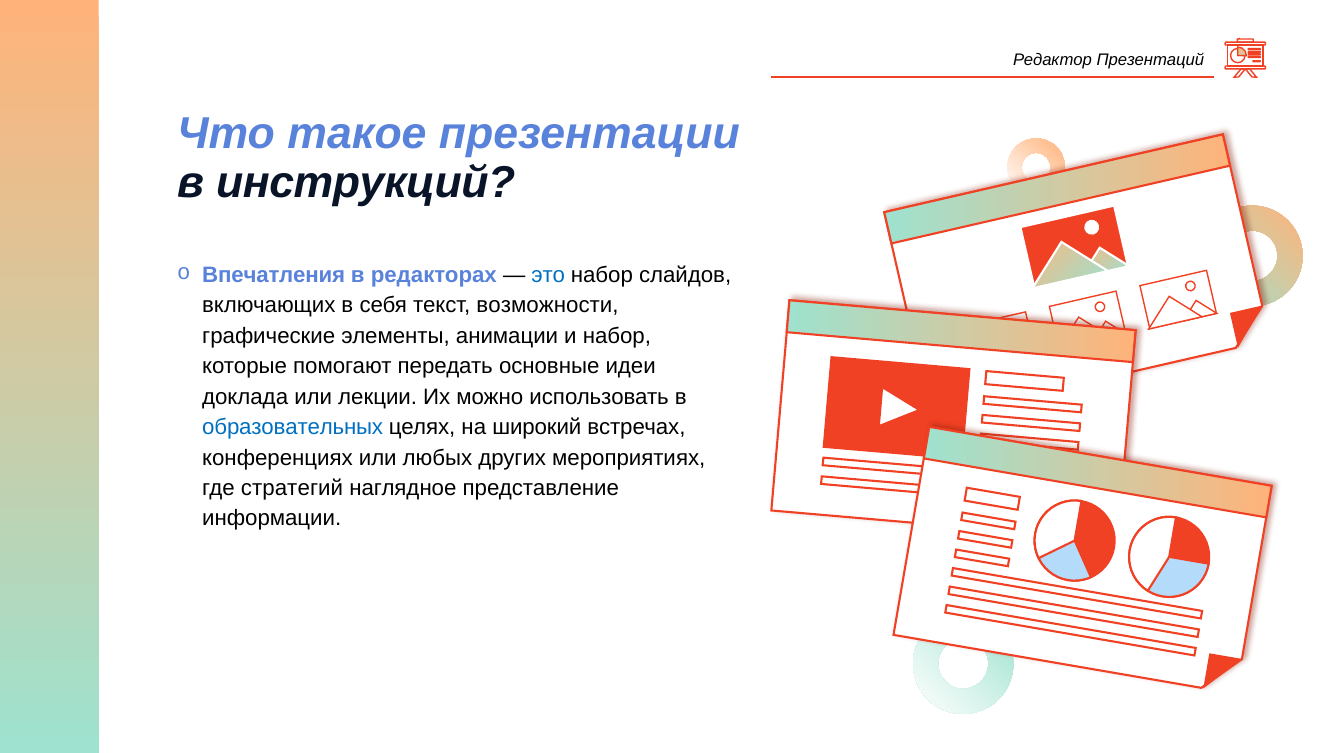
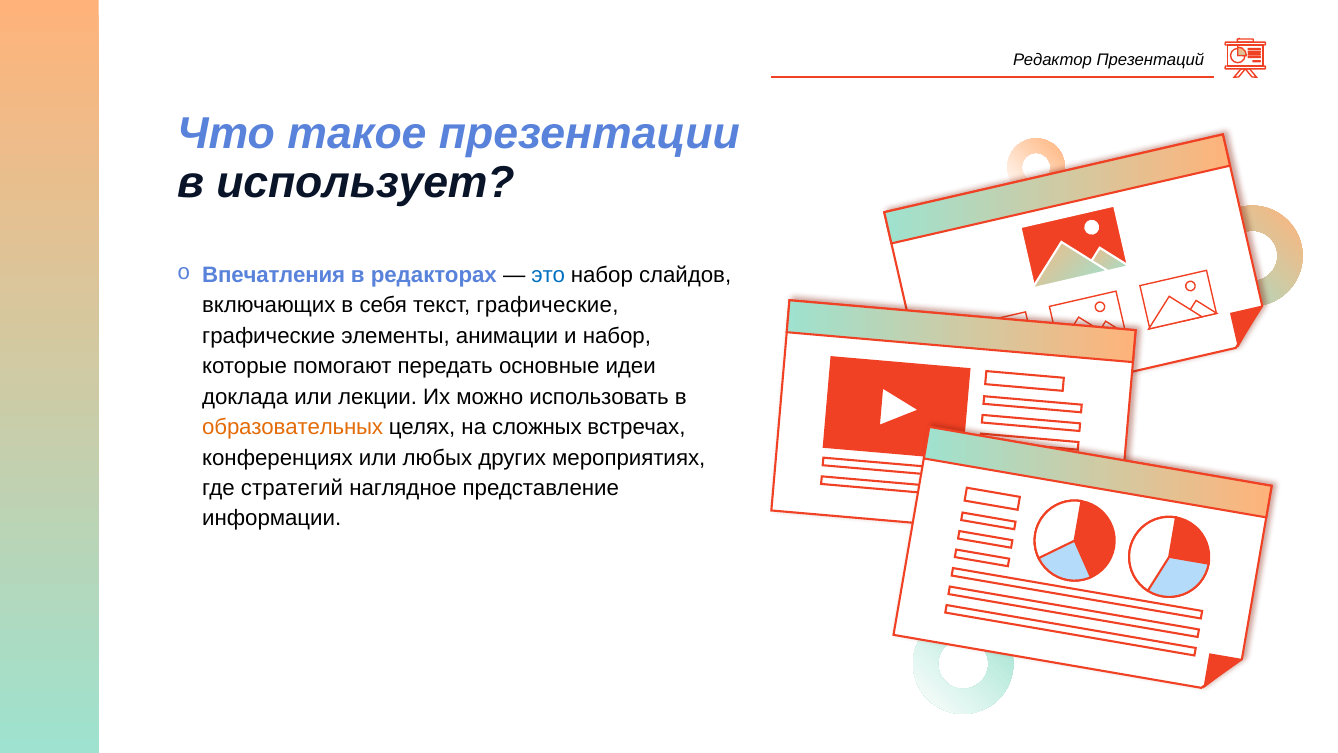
инструкций: инструкций -> использует (366, 182)
текст возможности: возможности -> графические (547, 305)
образовательных colour: blue -> orange (293, 427)
широкий: широкий -> сложных (537, 427)
